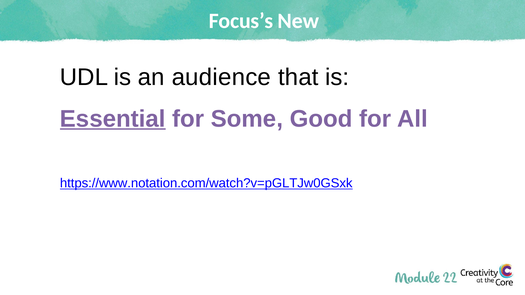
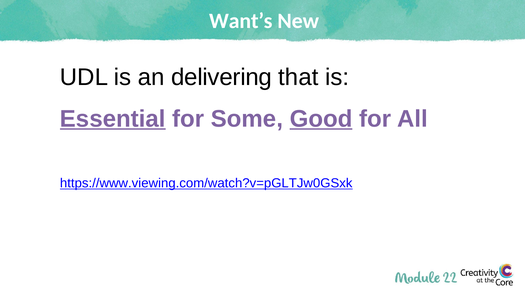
Focus’s: Focus’s -> Want’s (241, 21)
audience: audience -> delivering (222, 77)
Good underline: none -> present (321, 119)
https://www.notation.com/watch?v=pGLTJw0GSxk: https://www.notation.com/watch?v=pGLTJw0GSxk -> https://www.viewing.com/watch?v=pGLTJw0GSxk (206, 183)
